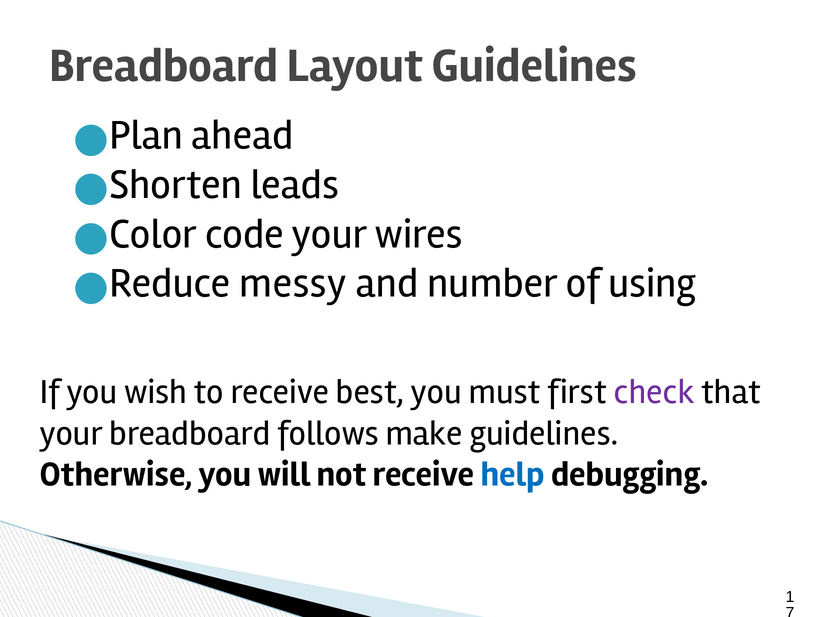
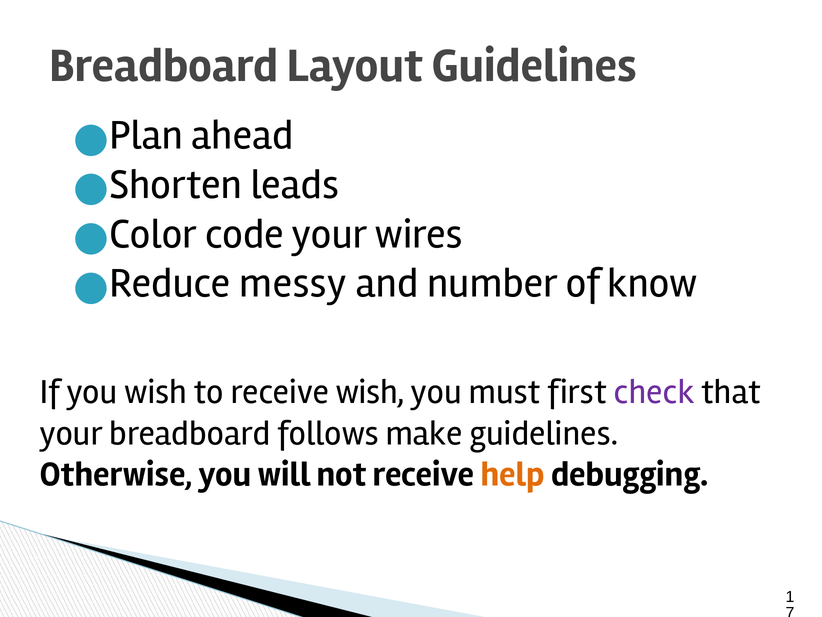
using: using -> know (652, 283)
receive best: best -> wish (370, 392)
help colour: blue -> orange (513, 474)
